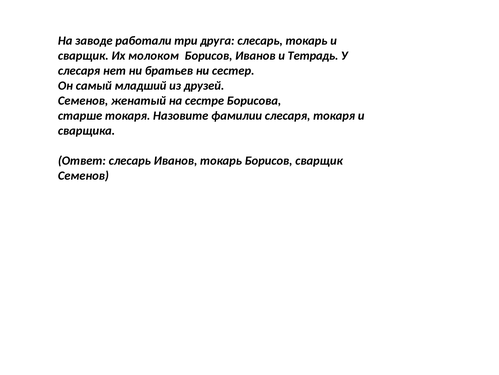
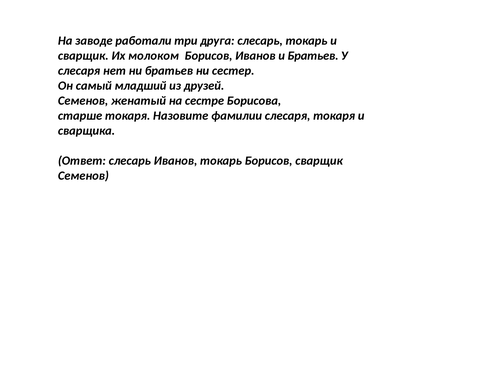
и Тетрадь: Тетрадь -> Братьев (313, 56)
